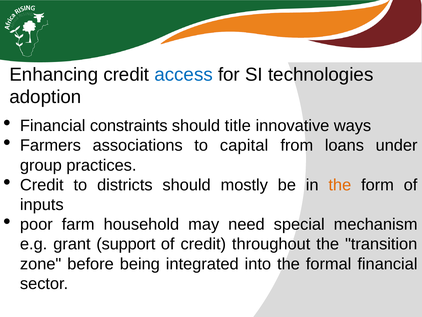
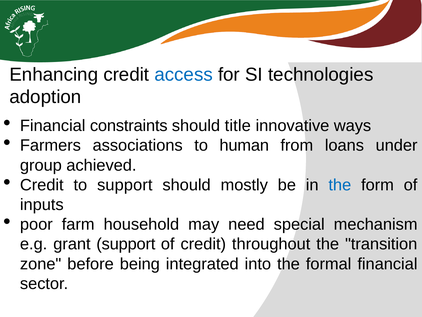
capital: capital -> human (244, 145)
practices: practices -> achieved (101, 165)
to districts: districts -> support (125, 185)
the colour: orange -> blue (340, 185)
